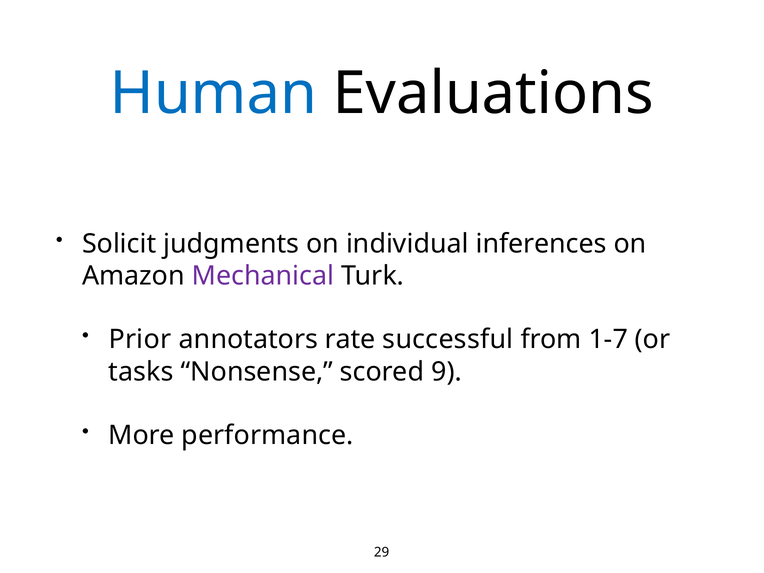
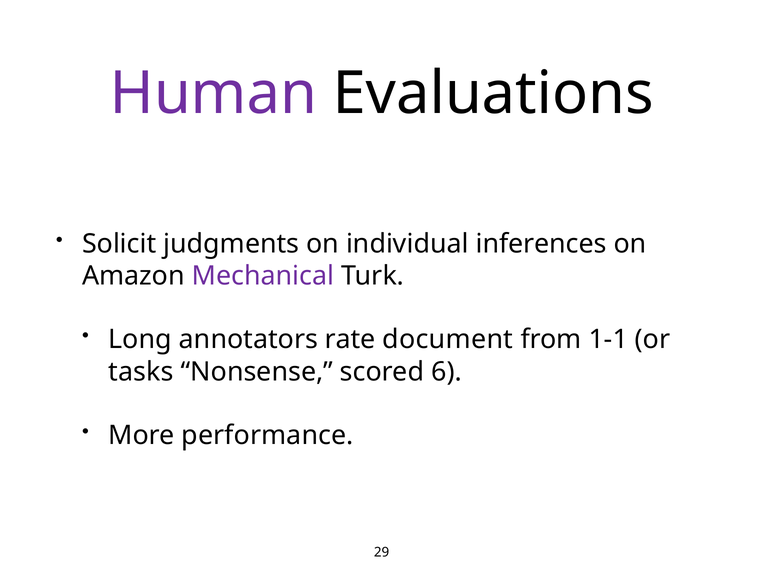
Human colour: blue -> purple (213, 94)
Prior: Prior -> Long (140, 339)
successful: successful -> document (448, 339)
1-7: 1-7 -> 1-1 (608, 339)
9: 9 -> 6 (446, 372)
